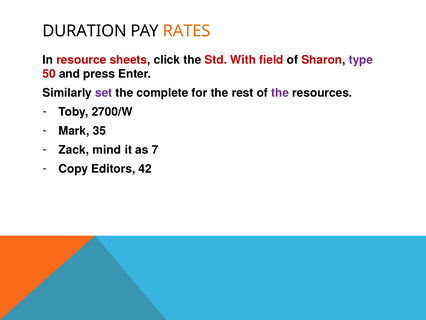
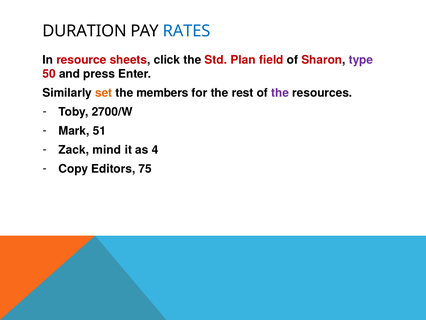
RATES colour: orange -> blue (187, 31)
With: With -> Plan (243, 60)
set colour: purple -> orange (104, 93)
complete: complete -> members (163, 93)
35: 35 -> 51 (99, 131)
7: 7 -> 4 (155, 150)
42: 42 -> 75 (145, 169)
